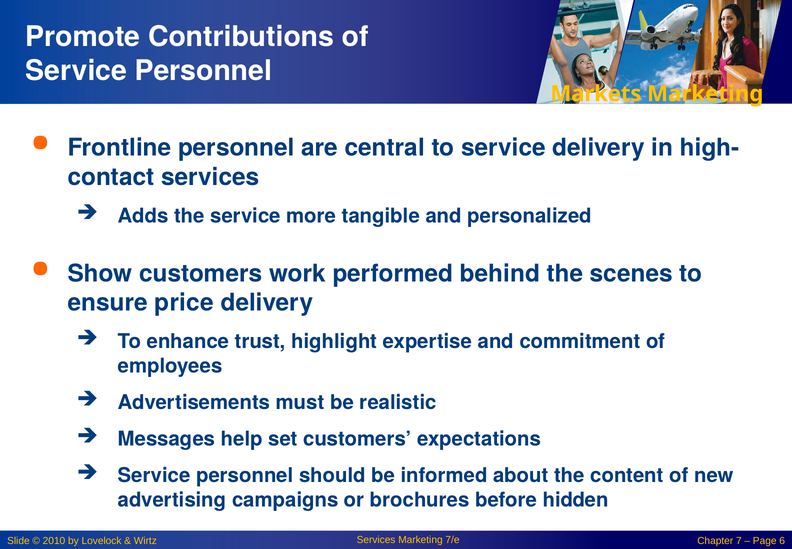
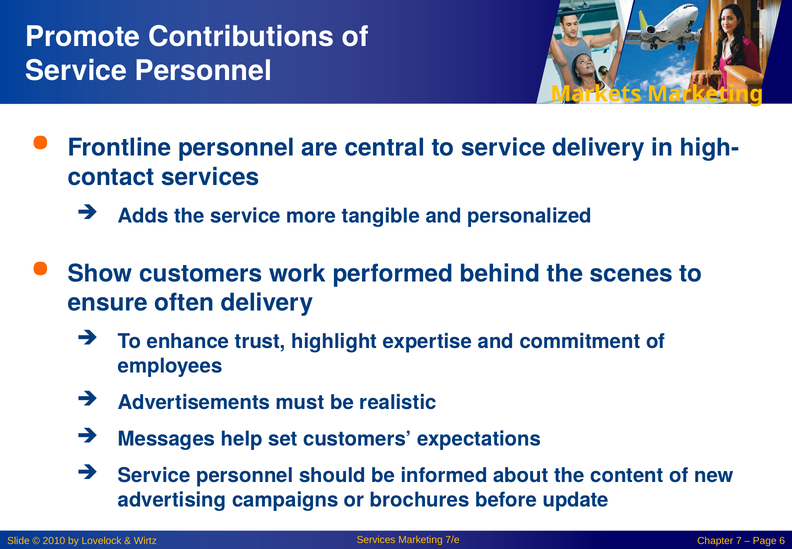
price: price -> often (184, 302)
hidden: hidden -> update (576, 500)
